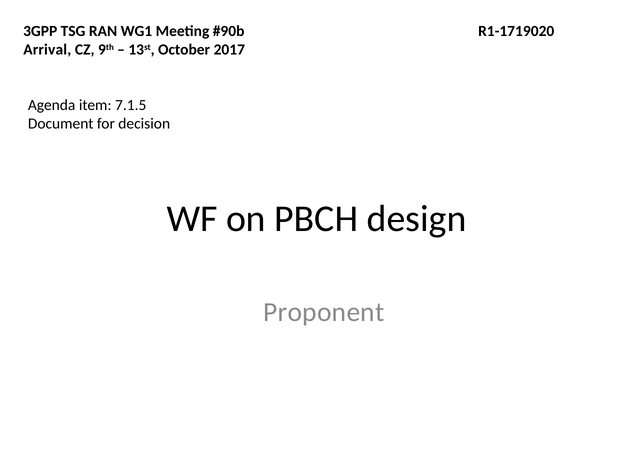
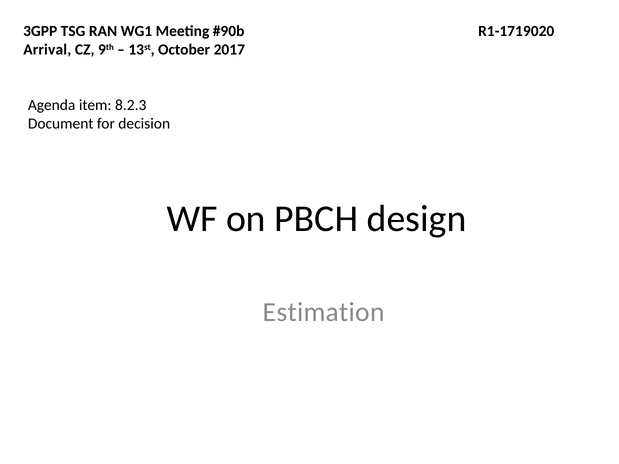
7.1.5: 7.1.5 -> 8.2.3 (131, 105)
Proponent: Proponent -> Estimation (324, 312)
